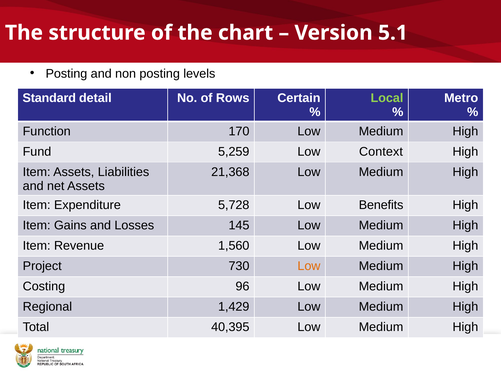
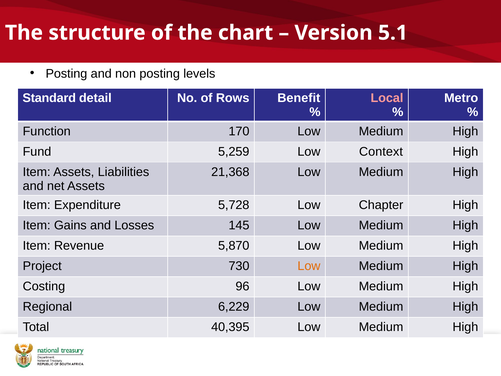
Certain: Certain -> Benefit (299, 98)
Local colour: light green -> pink (387, 98)
Benefits: Benefits -> Chapter (381, 205)
1,560: 1,560 -> 5,870 (234, 245)
1,429: 1,429 -> 6,229 (234, 306)
